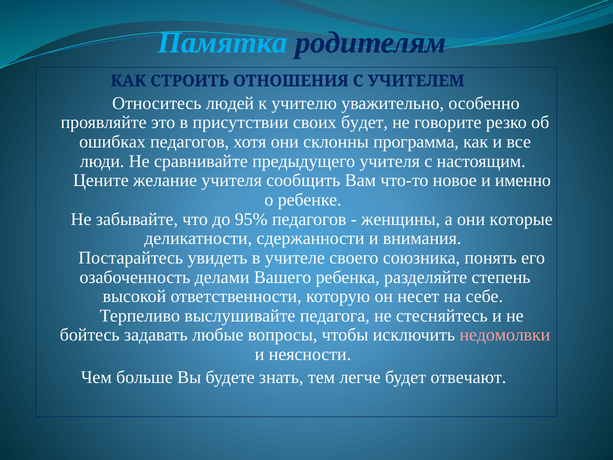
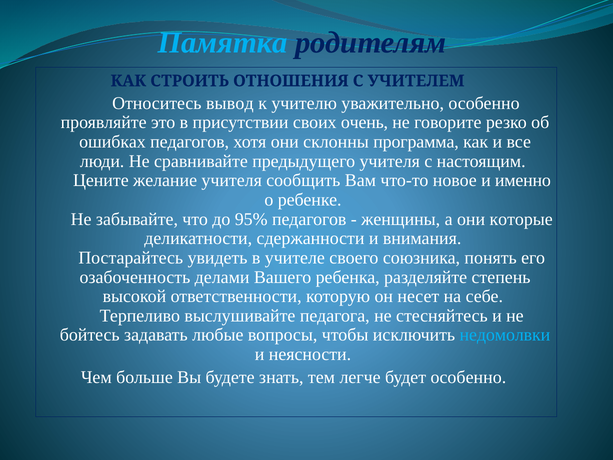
людей: людей -> вывод (230, 103)
своих будет: будет -> очень (365, 122)
недомолвки colour: pink -> light blue (505, 335)
будет отвечают: отвечают -> особенно (468, 377)
